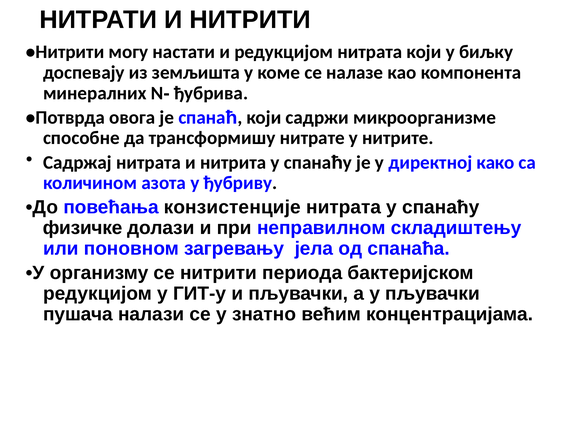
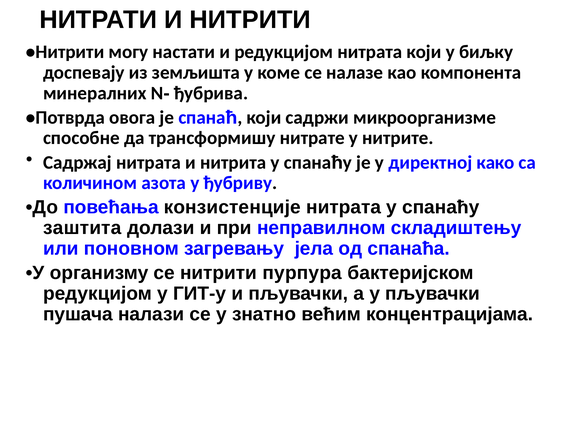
физичке: физичке -> заштита (82, 228)
периода: периода -> пурпура (302, 273)
